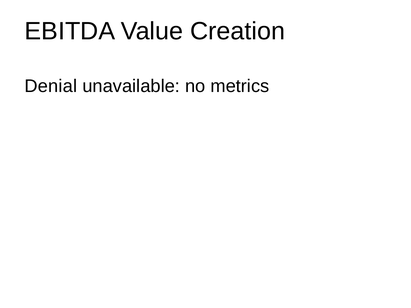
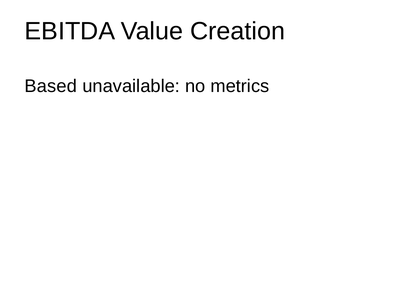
Denial: Denial -> Based (51, 86)
